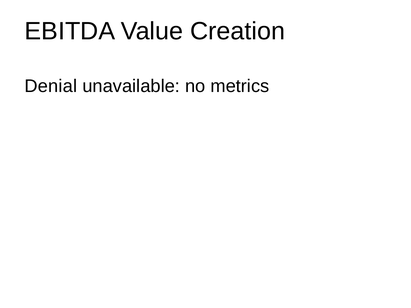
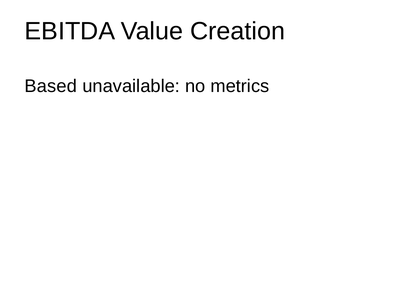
Denial: Denial -> Based (51, 86)
